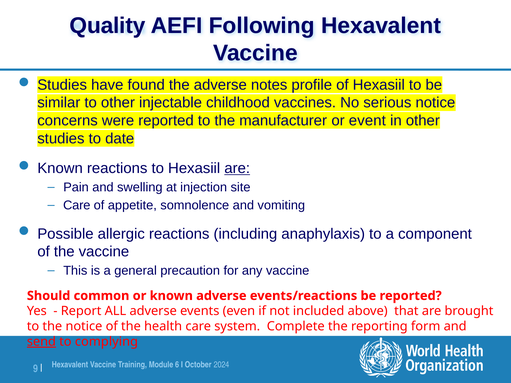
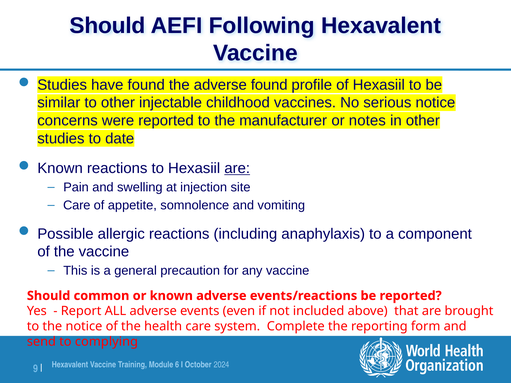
Quality: Quality -> Should (107, 26)
adverse notes: notes -> found (269, 85)
event: event -> notes (367, 121)
send underline: present -> none (41, 342)
